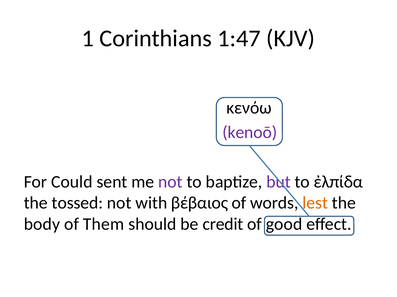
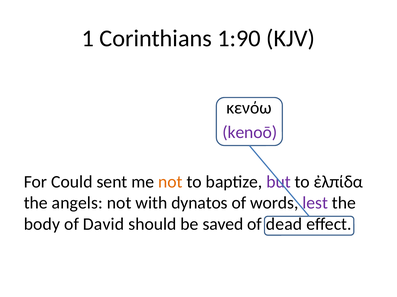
1:47: 1:47 -> 1:90 (239, 38)
not colour: purple -> orange (170, 182)
tossed: tossed -> angels (77, 203)
βέβαιος: βέβαιος -> dynatos (199, 203)
lest colour: orange -> purple (315, 203)
Them: Them -> David (104, 225)
credit: credit -> saved (223, 225)
good: good -> dead (284, 225)
